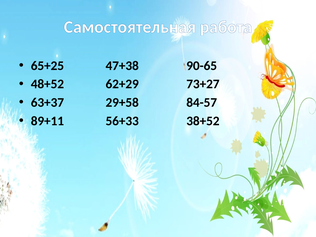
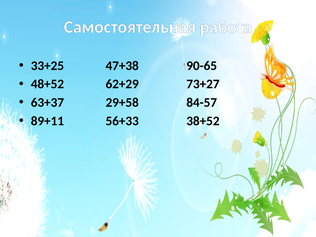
65+25: 65+25 -> 33+25 (47, 66)
